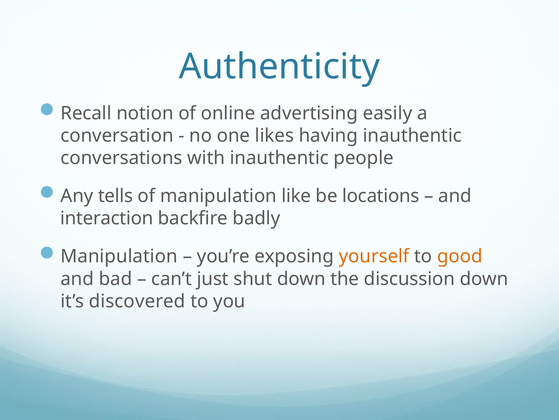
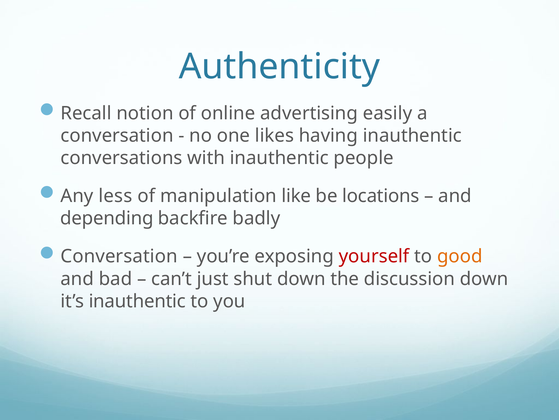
tells: tells -> less (115, 196)
interaction: interaction -> depending (107, 218)
Manipulation: Manipulation -> Conversation (119, 256)
yourself colour: orange -> red (374, 256)
it’s discovered: discovered -> inauthentic (137, 301)
